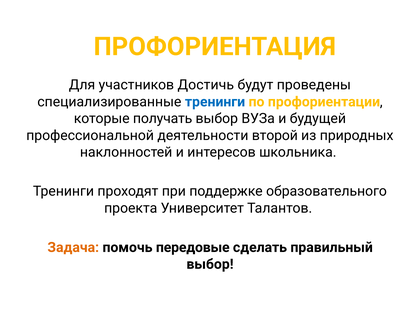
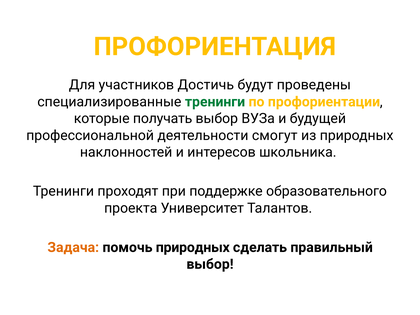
тренинги colour: blue -> green (215, 102)
второй: второй -> смогут (275, 135)
помочь передовые: передовые -> природных (193, 247)
